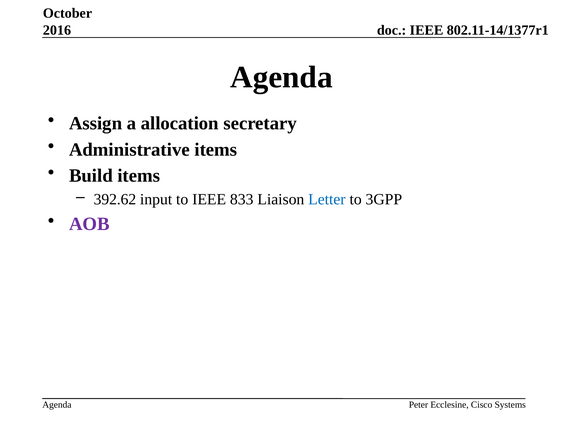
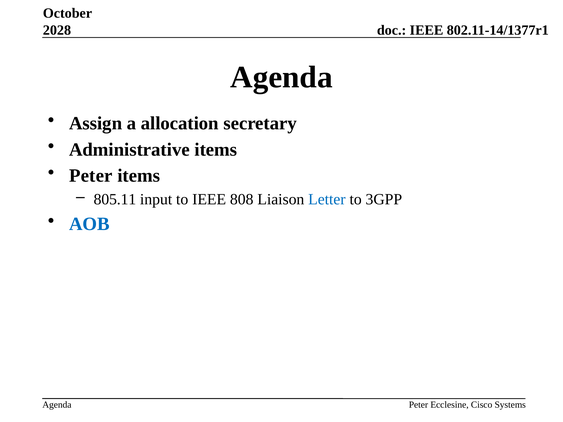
2016: 2016 -> 2028 (57, 30)
Build: Build -> Peter (91, 176)
392.62: 392.62 -> 805.11 (115, 199)
833: 833 -> 808 (242, 199)
AOB colour: purple -> blue (89, 224)
